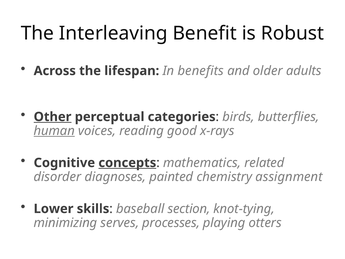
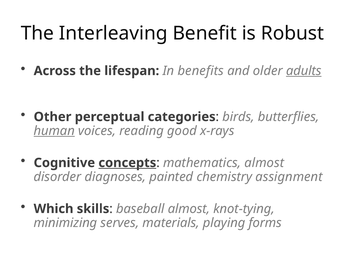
adults underline: none -> present (304, 71)
Other underline: present -> none (53, 117)
mathematics related: related -> almost (264, 163)
Lower: Lower -> Which (54, 209)
baseball section: section -> almost (189, 209)
processes: processes -> materials (171, 223)
otters: otters -> forms (265, 223)
